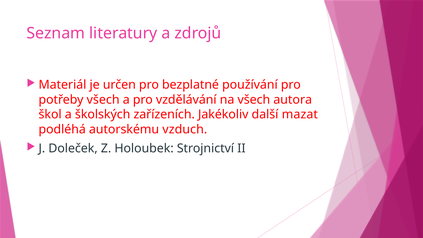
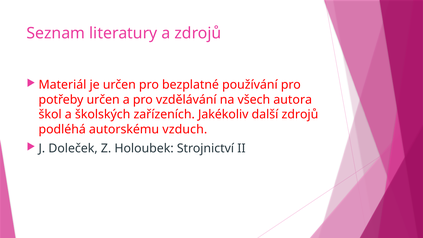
potřeby všech: všech -> určen (103, 100)
další mazat: mazat -> zdrojů (300, 114)
